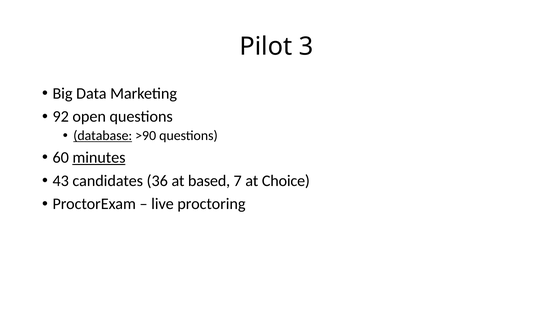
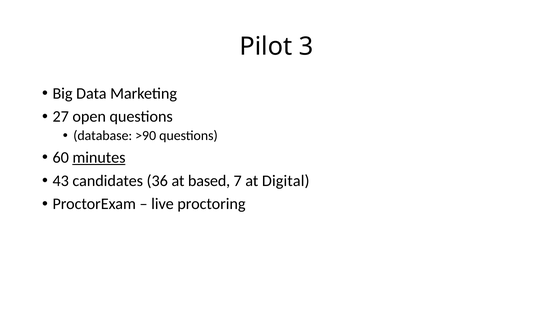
92: 92 -> 27 (61, 117)
database underline: present -> none (103, 136)
Choice: Choice -> Digital (286, 181)
